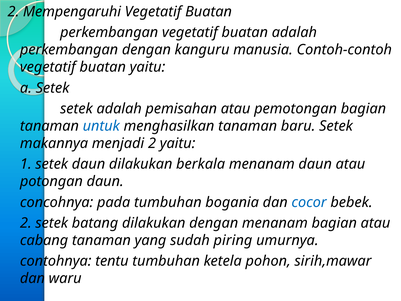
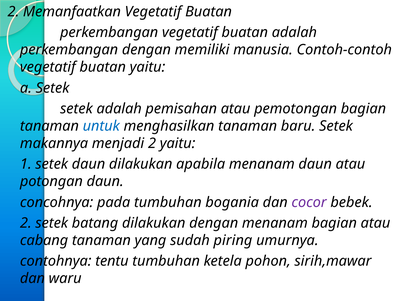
Mempengaruhi: Mempengaruhi -> Memanfaatkan (72, 12)
kanguru: kanguru -> memiliki (202, 50)
berkala: berkala -> apabila (201, 164)
cocor colour: blue -> purple (309, 202)
